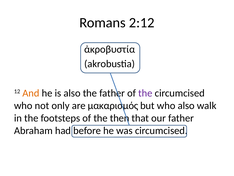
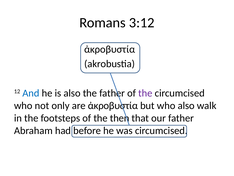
2:12: 2:12 -> 3:12 (142, 23)
And colour: orange -> blue (31, 93)
are μακαρισμός: μακαρισμός -> ἀκροβυστία (113, 105)
